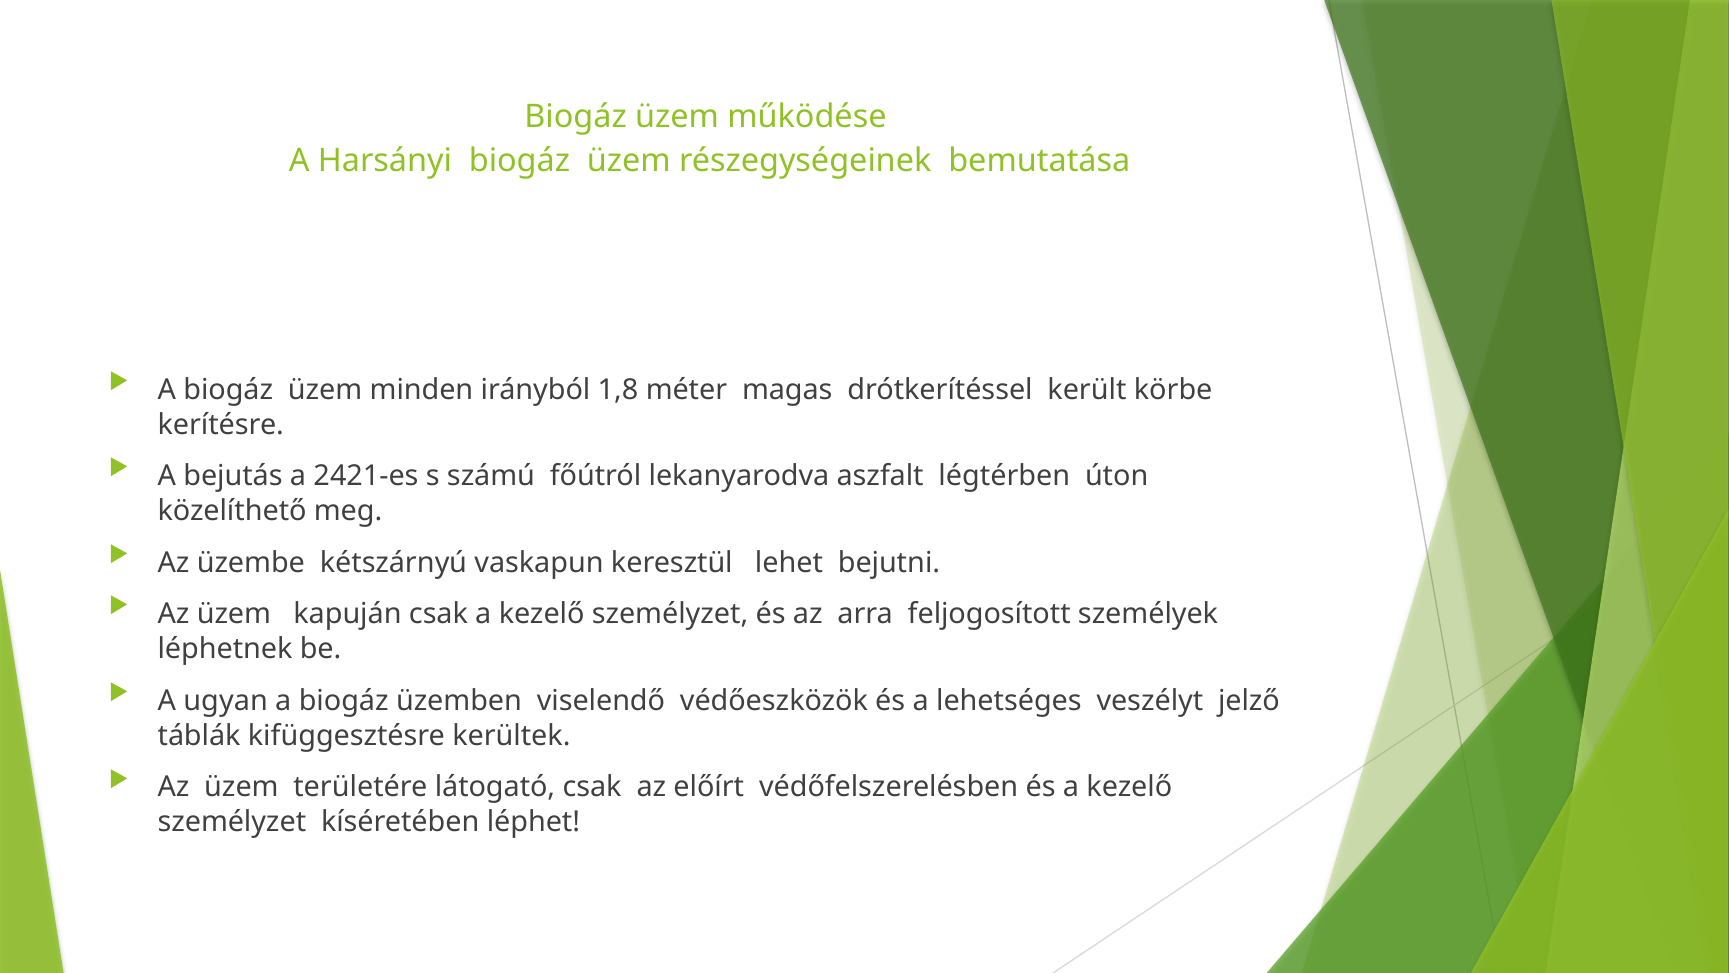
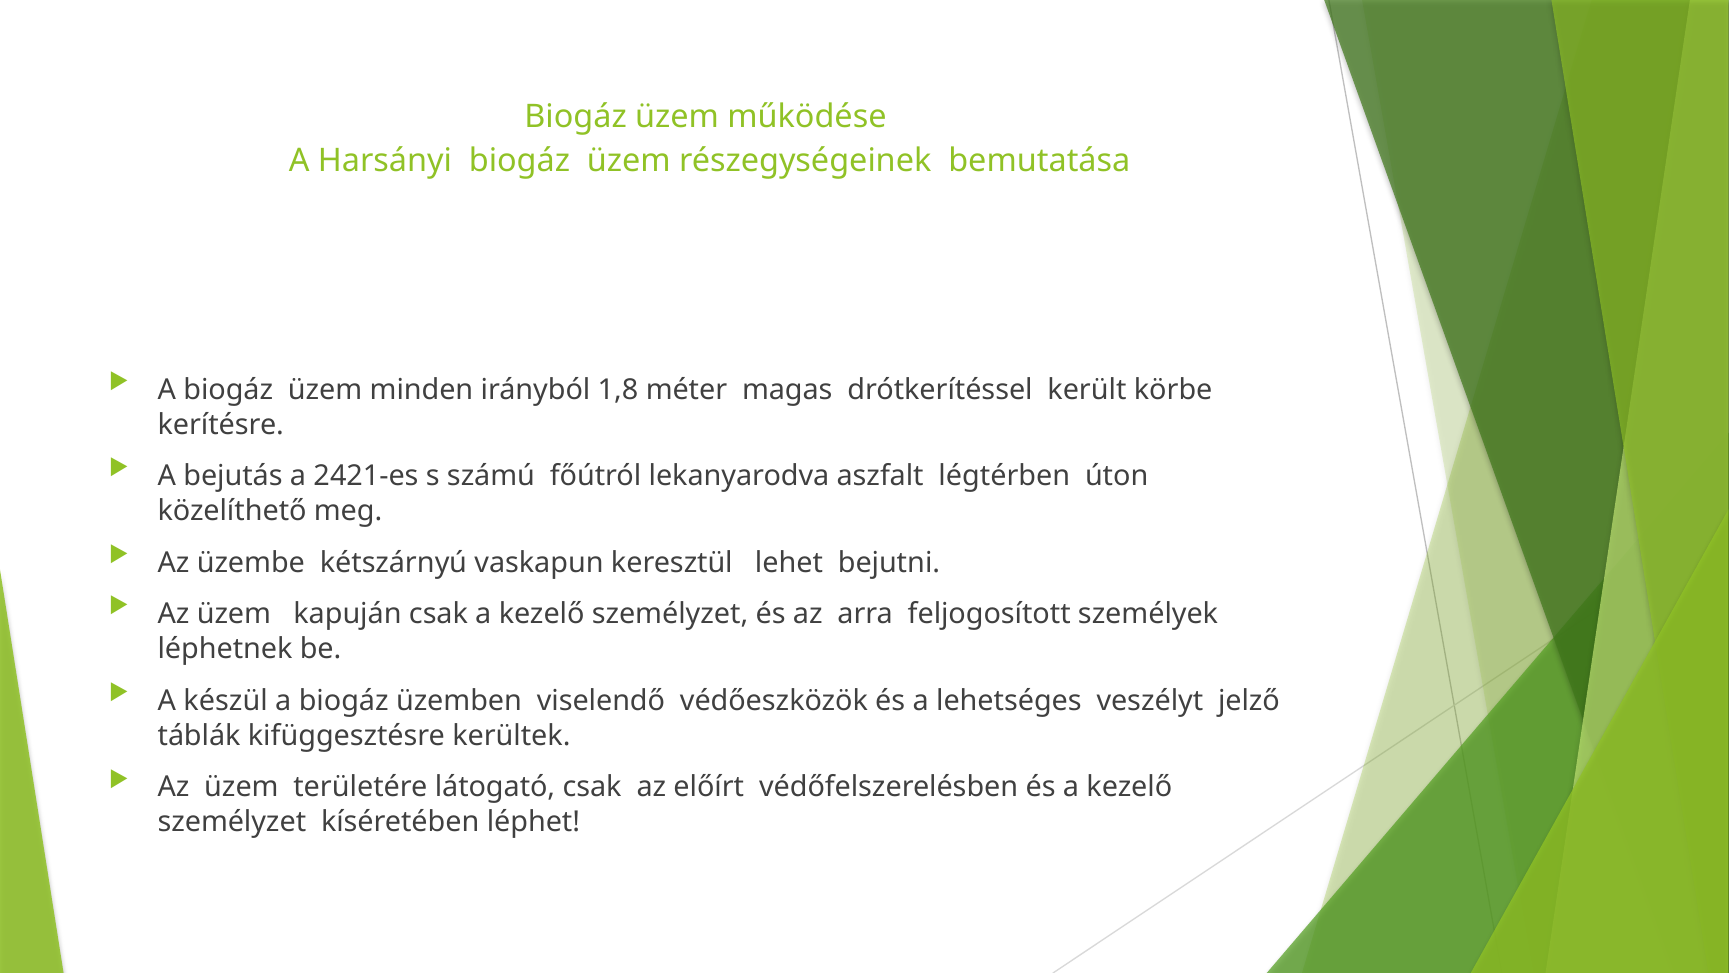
ugyan: ugyan -> készül (226, 700)
